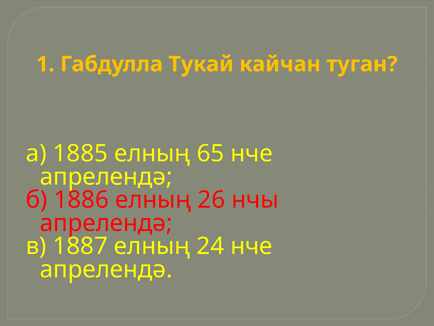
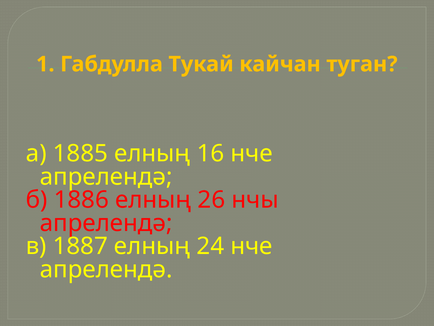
65: 65 -> 16 (210, 153)
